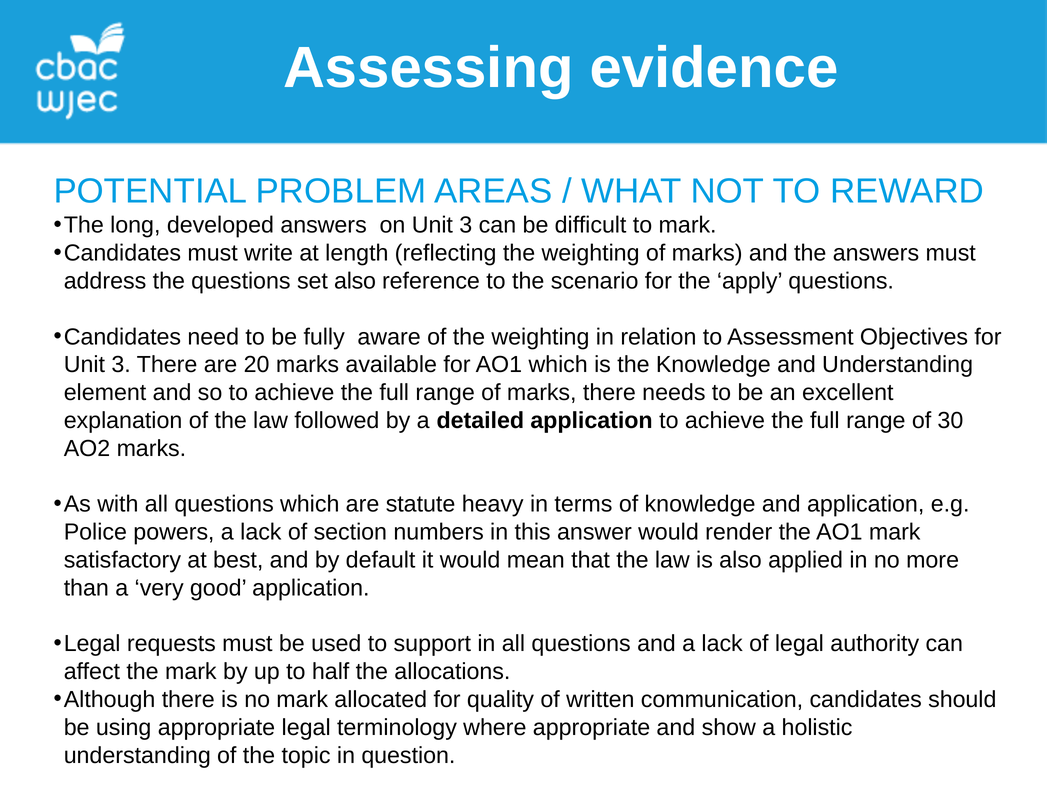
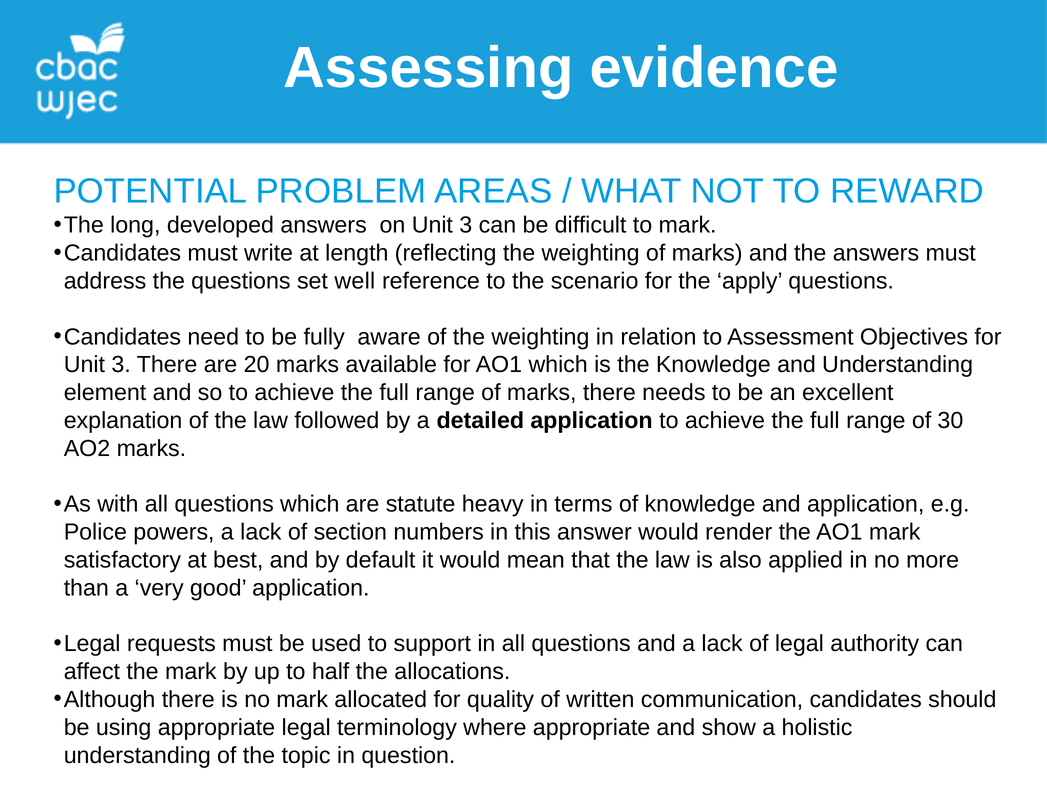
set also: also -> well (355, 281)
